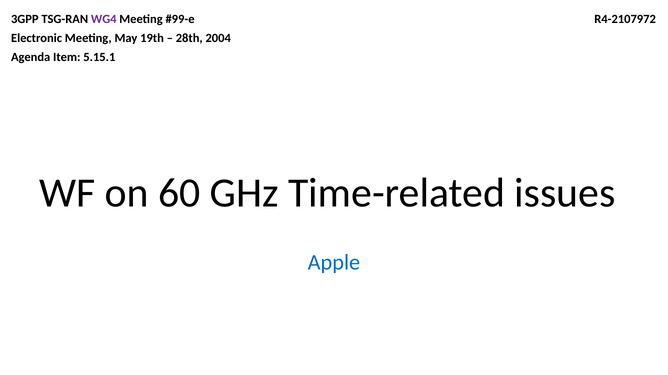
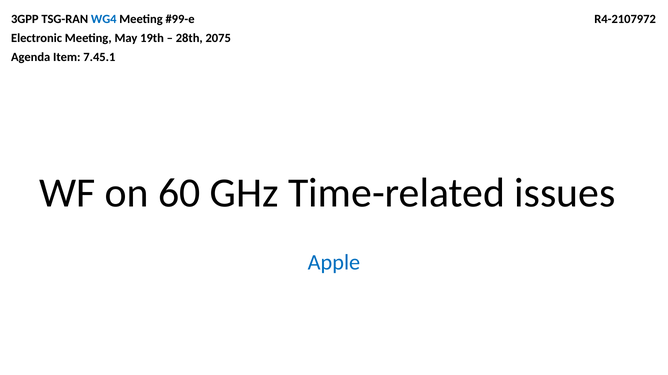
WG4 colour: purple -> blue (104, 19)
2004: 2004 -> 2075 (218, 38)
5.15.1: 5.15.1 -> 7.45.1 (99, 57)
